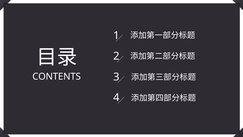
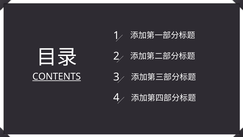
CONTENTS underline: none -> present (57, 76)
